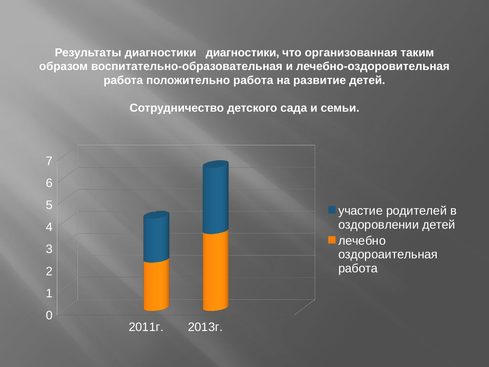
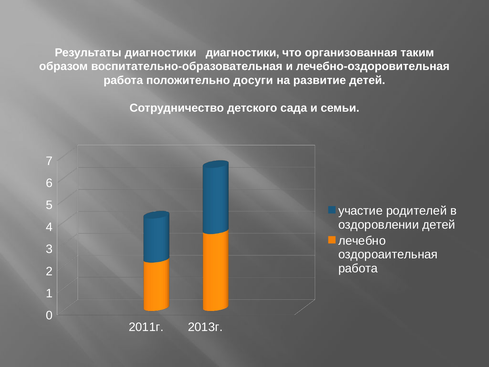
положительно работа: работа -> досуги (253, 80)
